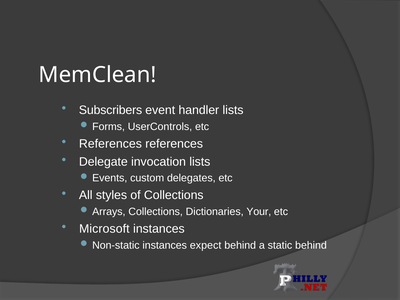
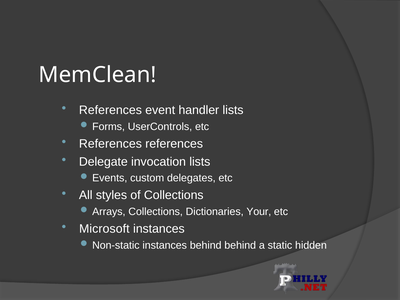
Subscribers: Subscribers -> References (110, 110)
instances expect: expect -> behind (206, 245)
static behind: behind -> hidden (311, 245)
